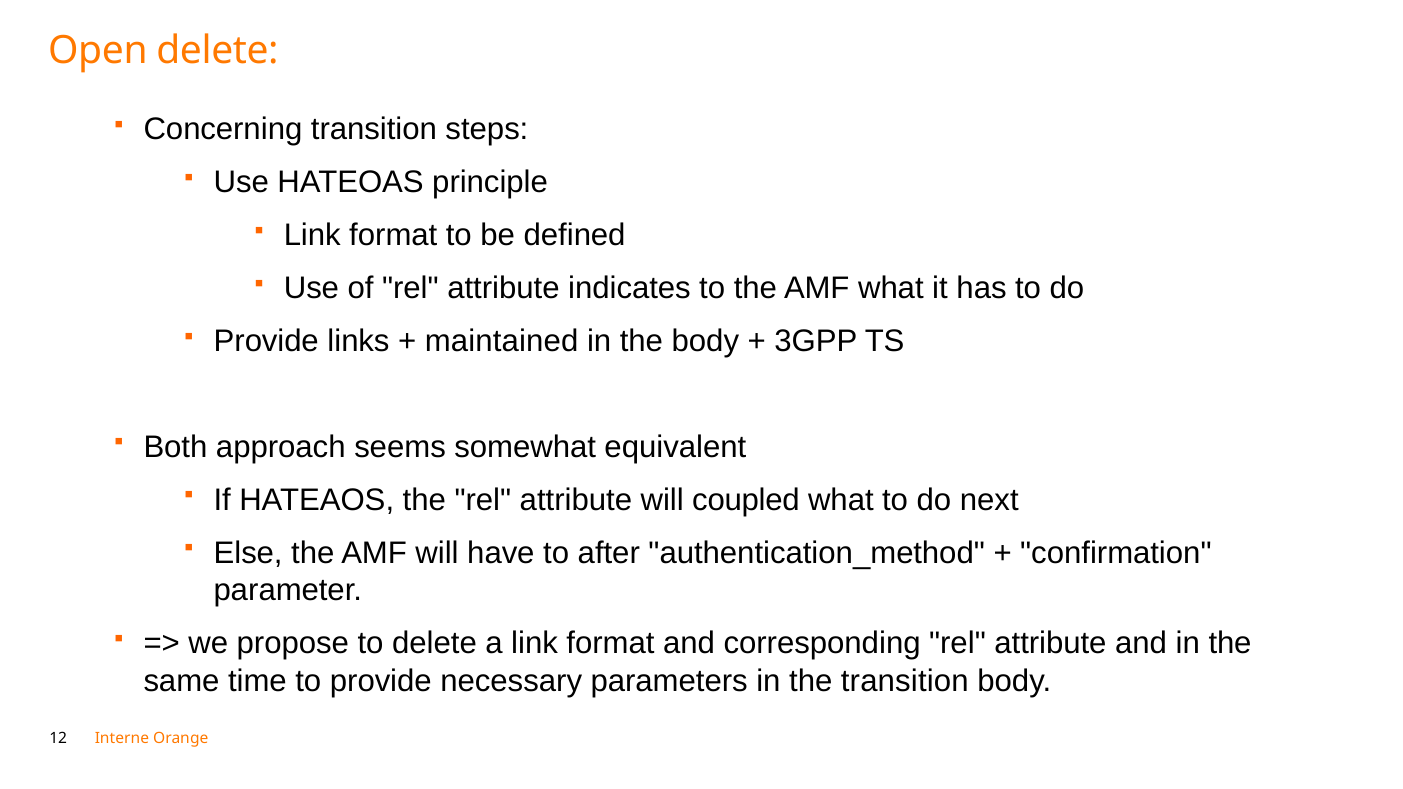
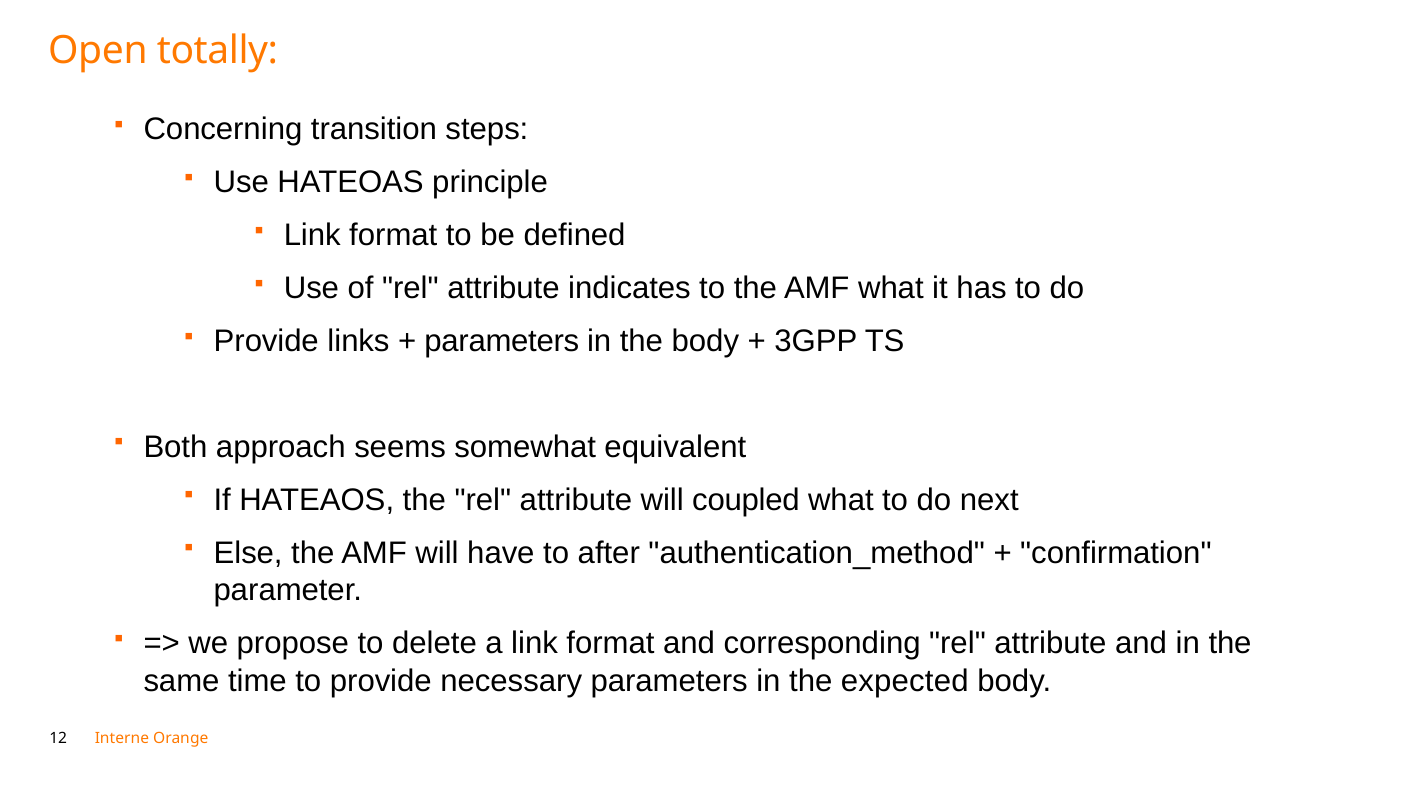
Open delete: delete -> totally (218, 51)
maintained: maintained -> parameters (502, 341)
the transition: transition -> expected (905, 681)
